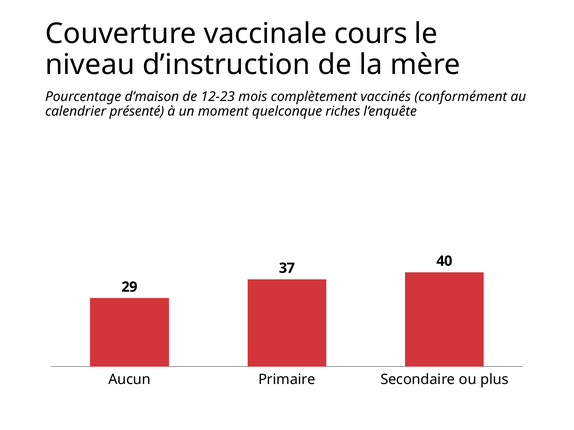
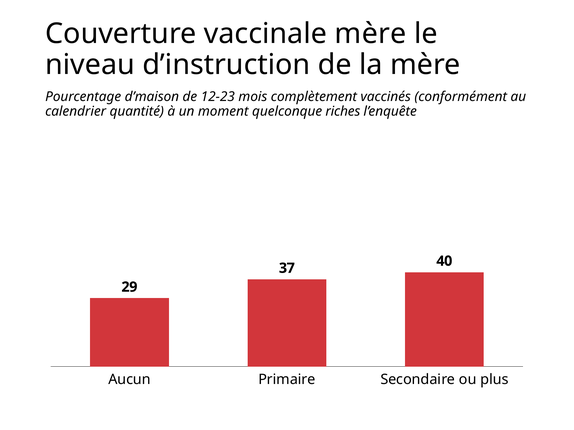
vaccinale cours: cours -> mère (371, 34)
présenté: présenté -> quantité (137, 112)
